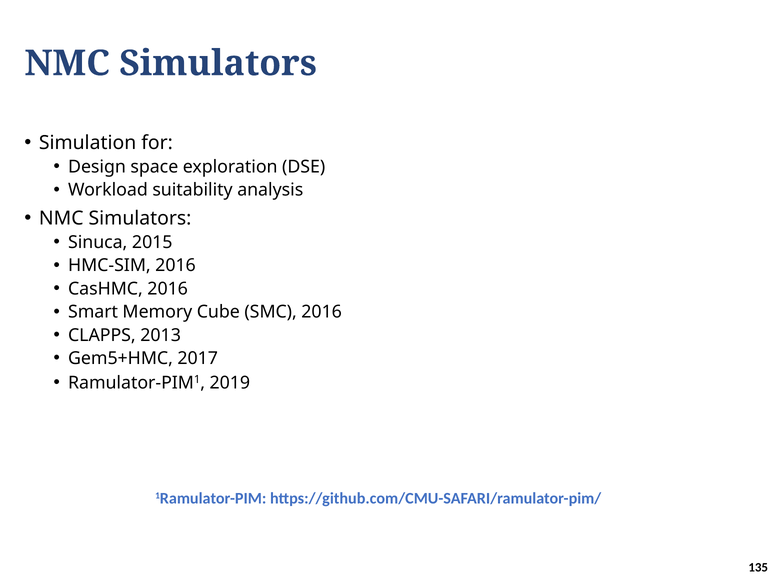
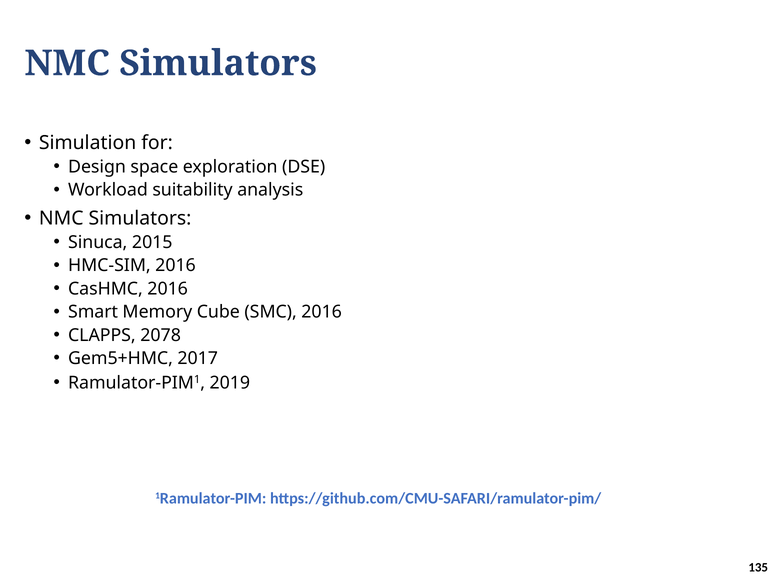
2013: 2013 -> 2078 (161, 335)
